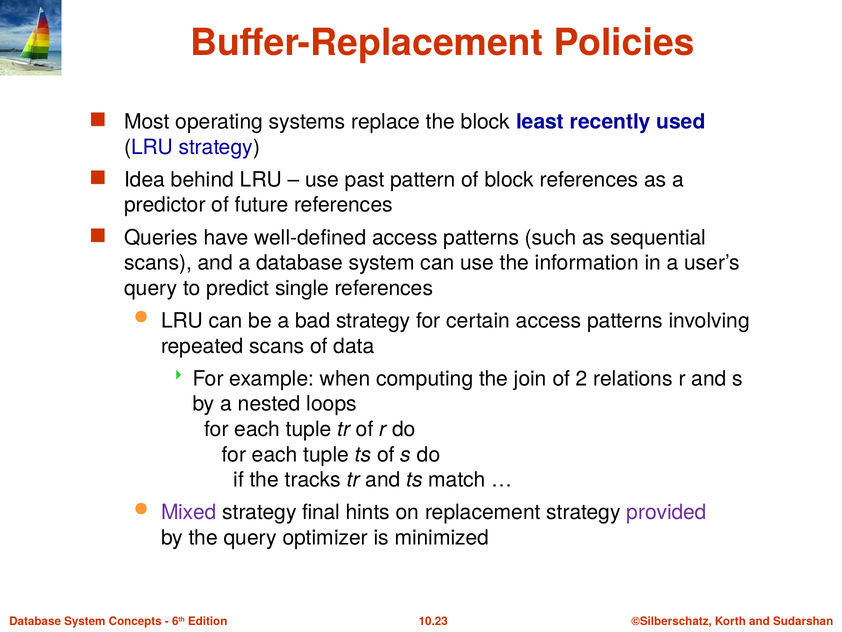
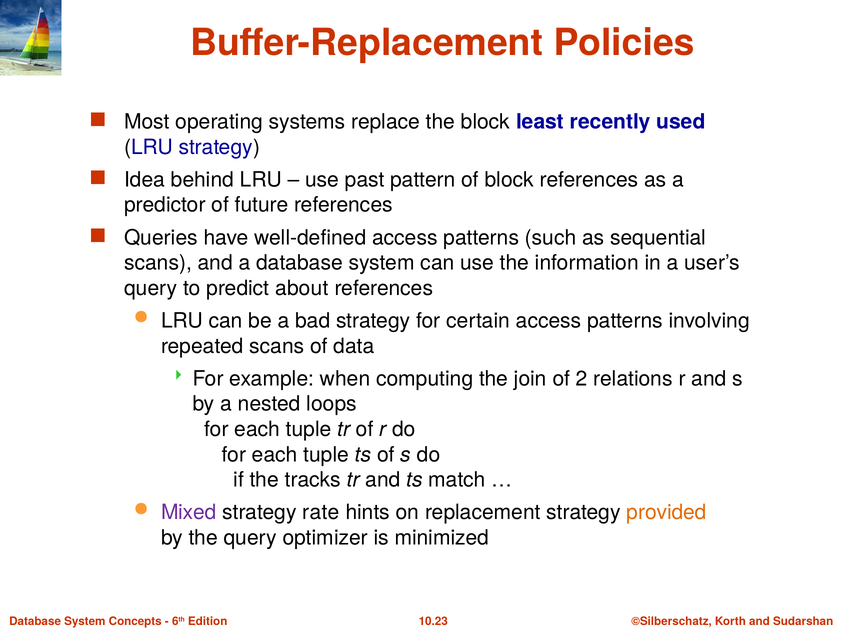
single: single -> about (302, 288)
final: final -> rate (321, 512)
provided colour: purple -> orange (667, 512)
